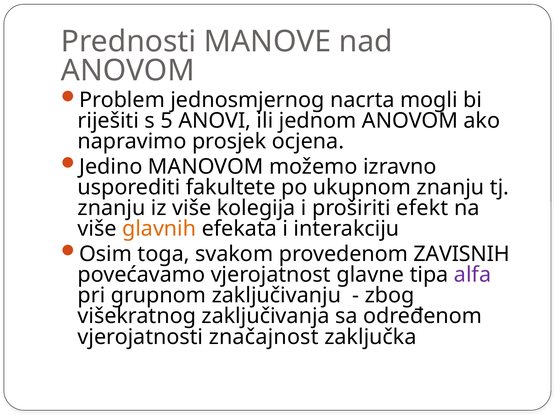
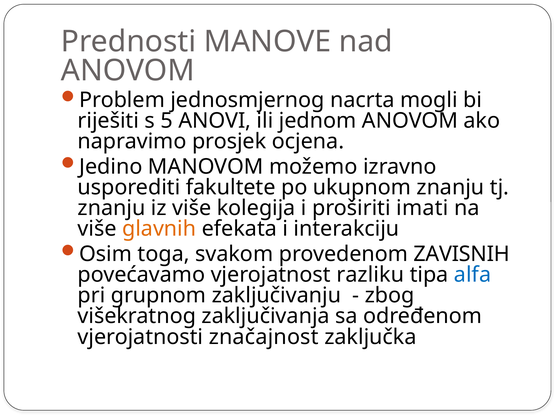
efekt: efekt -> imati (422, 208)
glavne: glavne -> razliku (370, 275)
alfa colour: purple -> blue (473, 275)
